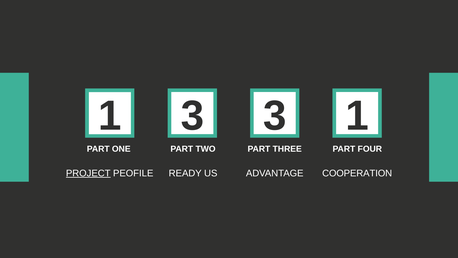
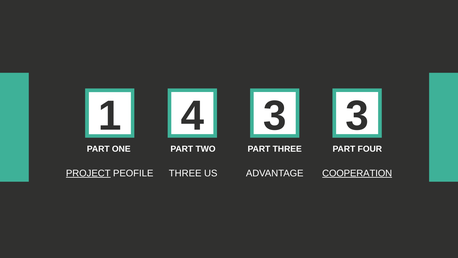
1 3: 3 -> 4 (192, 116)
3 1: 1 -> 3 (357, 116)
PEOFILE READY: READY -> THREE (185, 173)
COOPERATION underline: none -> present (357, 173)
